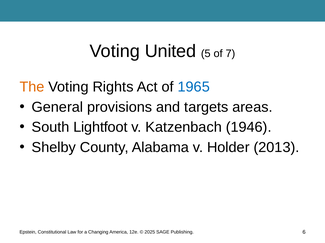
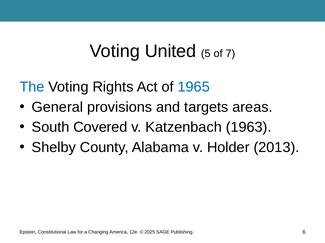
The colour: orange -> blue (32, 87)
Lightfoot: Lightfoot -> Covered (100, 128)
1946: 1946 -> 1963 (249, 128)
